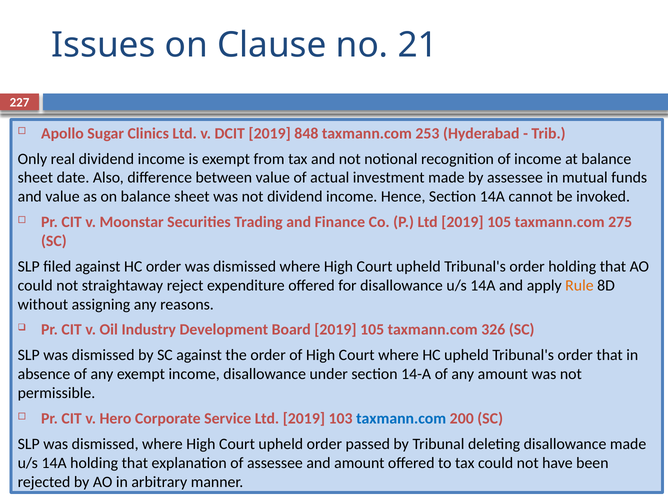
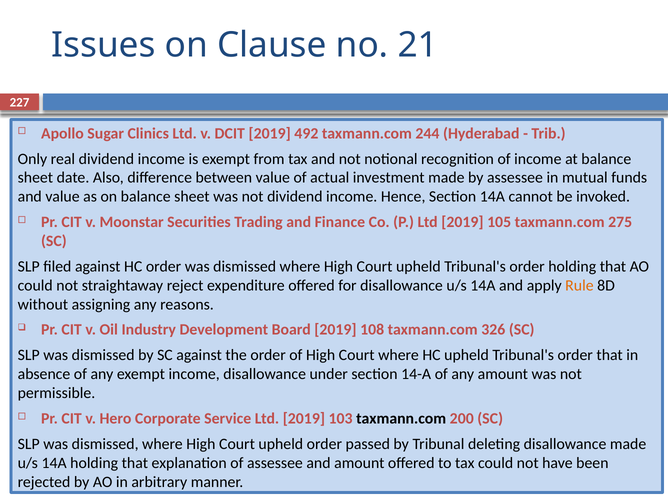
848: 848 -> 492 (306, 133)
253: 253 -> 244 (427, 133)
Board 2019 105: 105 -> 108 (372, 330)
taxmann.com colour: blue -> black (401, 418)
